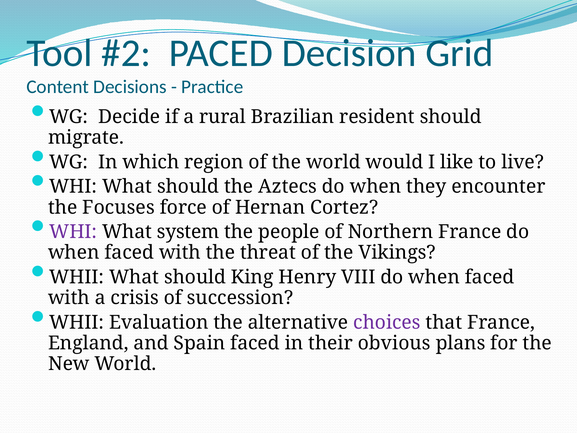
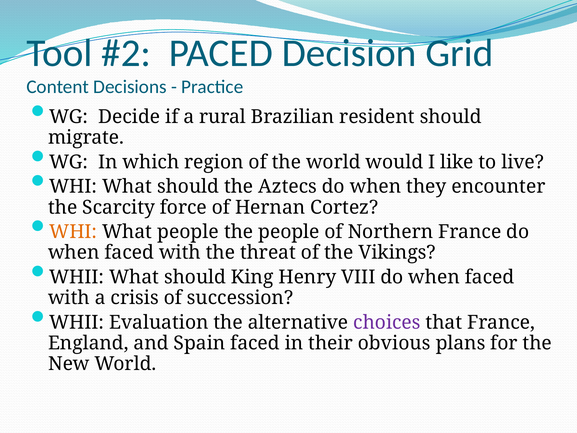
Focuses: Focuses -> Scarcity (119, 207)
WHI colour: purple -> orange (73, 232)
What system: system -> people (188, 232)
